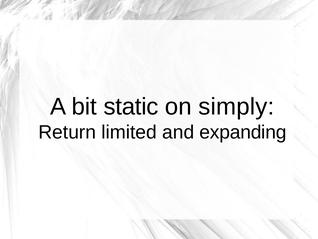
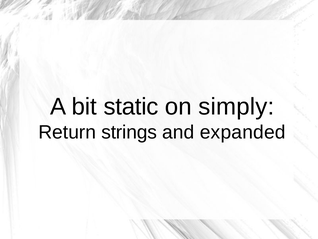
limited: limited -> strings (129, 132)
expanding: expanding -> expanded (243, 132)
